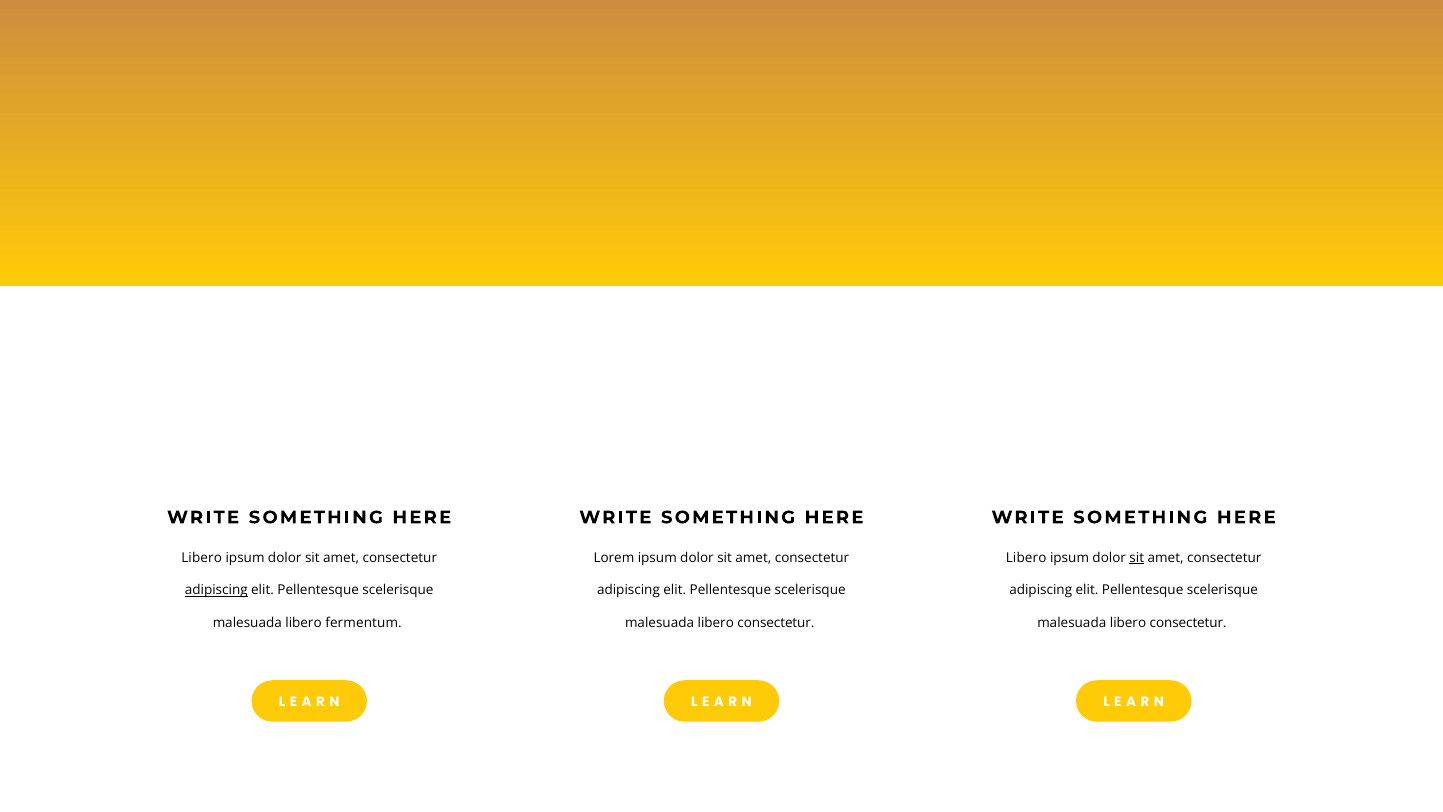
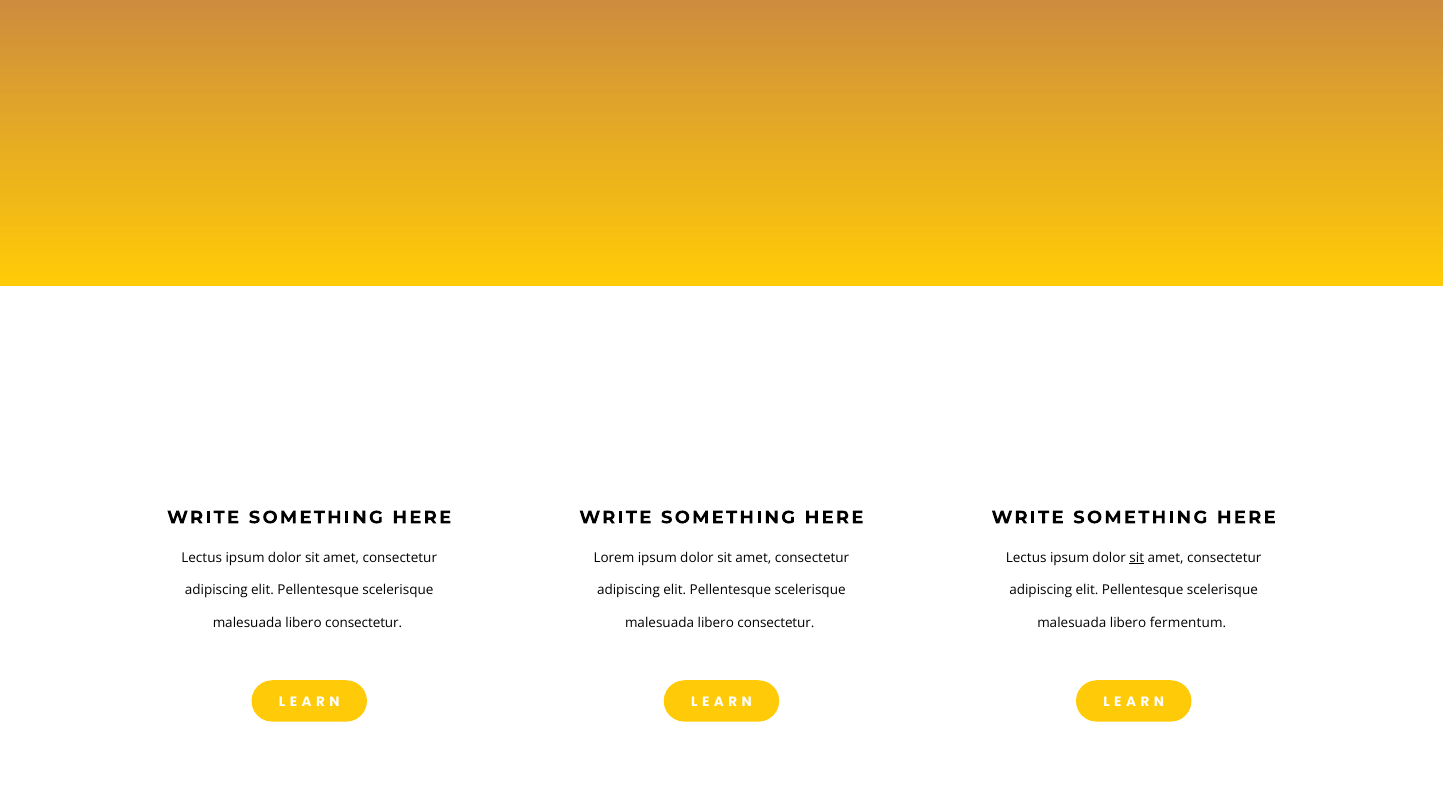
Libero: Libero -> Lectus (202, 558)
Libero: Libero -> Lectus (1026, 558)
adipiscing underline: present -> none (216, 590)
fermentum: fermentum -> consectetur (364, 623)
consectetur: consectetur -> fermentum (1188, 623)
